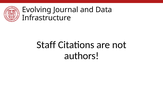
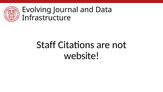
authors: authors -> website (82, 56)
